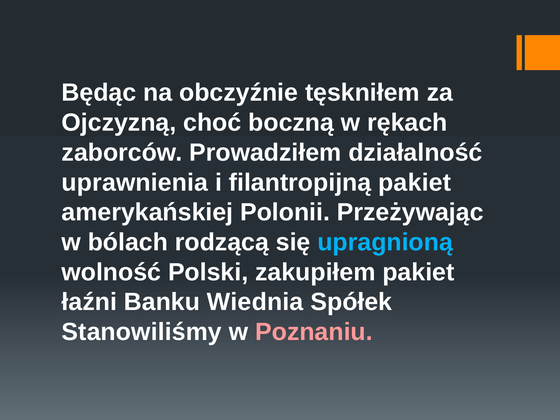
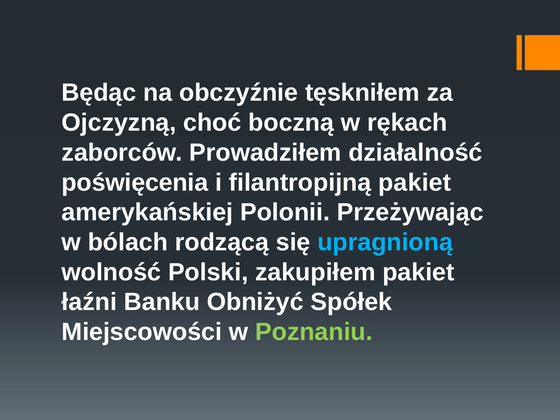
uprawnienia: uprawnienia -> poświęcenia (135, 182)
Wiednia: Wiednia -> Obniżyć (255, 302)
Stanowiliśmy: Stanowiliśmy -> Miejscowości (142, 332)
Poznaniu colour: pink -> light green (314, 332)
